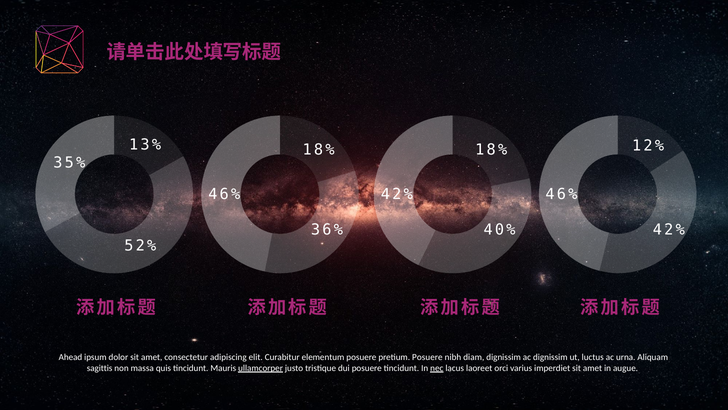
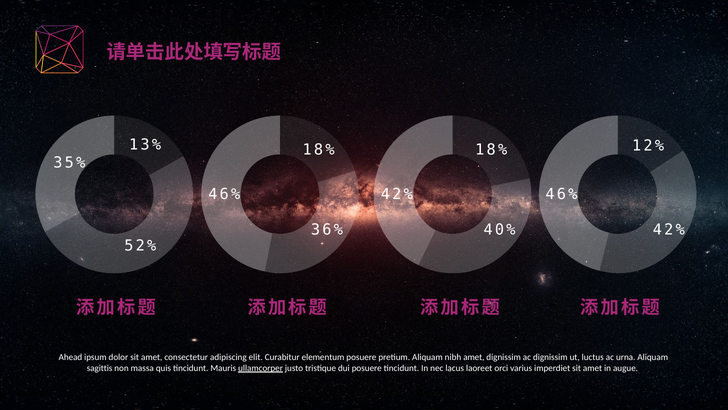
pretium Posuere: Posuere -> Aliquam (427, 357)
nibh diam: diam -> amet (474, 357)
nec underline: present -> none (437, 368)
